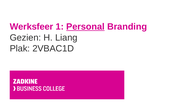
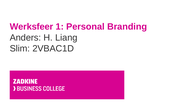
Personal underline: present -> none (85, 27)
Gezien: Gezien -> Anders (25, 38)
Plak: Plak -> Slim (20, 49)
